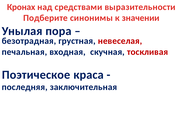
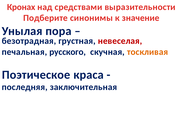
значении: значении -> значение (141, 18)
входная: входная -> русского (68, 52)
тоскливая colour: red -> orange (148, 52)
